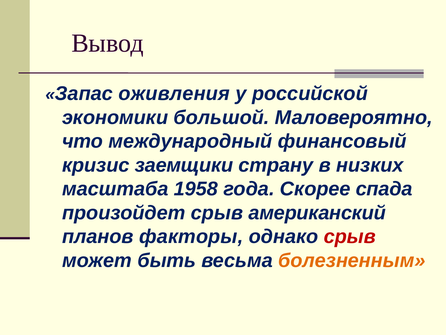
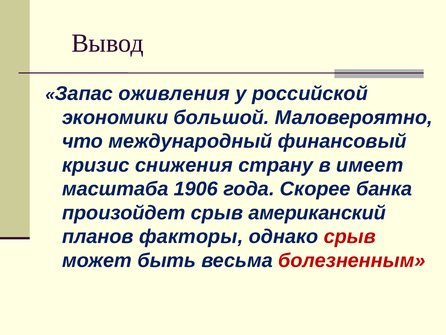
заемщики: заемщики -> снижения (184, 165)
низких: низких -> имеет (370, 165)
1958: 1958 -> 1906 (196, 189)
спада: спада -> банка (384, 189)
болезненным colour: orange -> red (352, 260)
